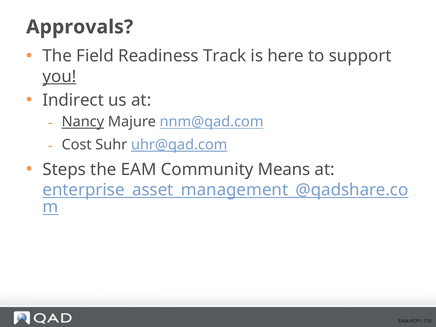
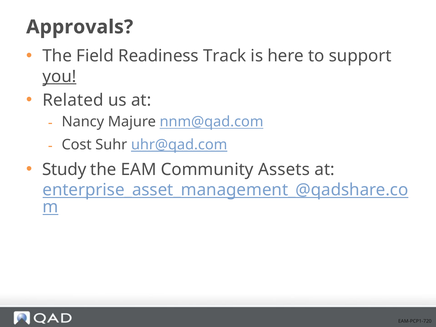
Indirect: Indirect -> Related (73, 100)
Nancy underline: present -> none (83, 122)
Steps: Steps -> Study (64, 169)
Means: Means -> Assets (284, 169)
